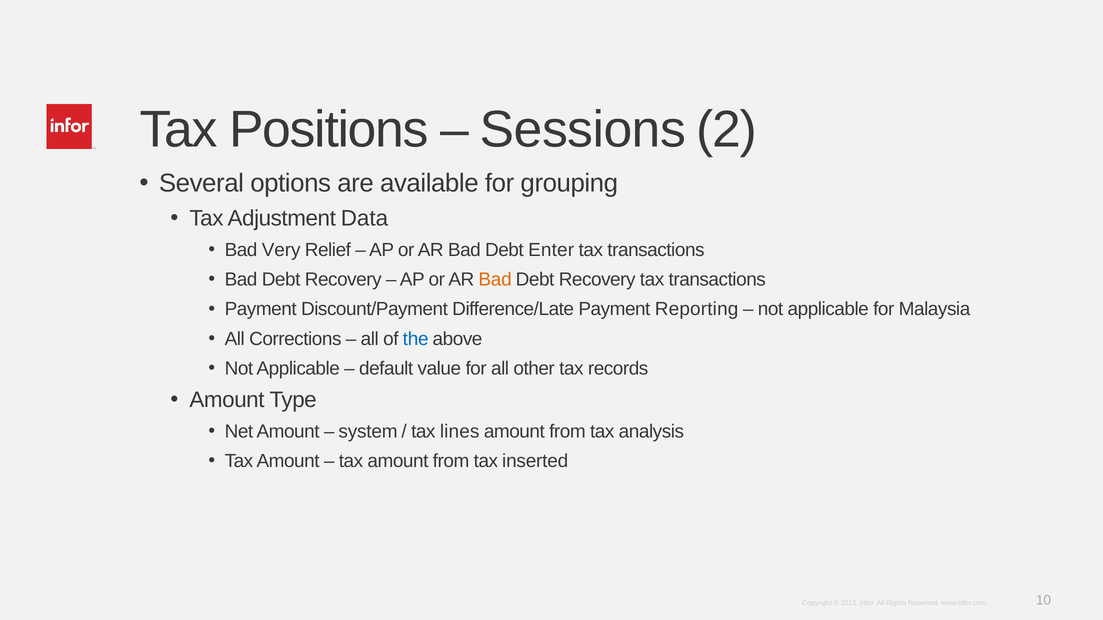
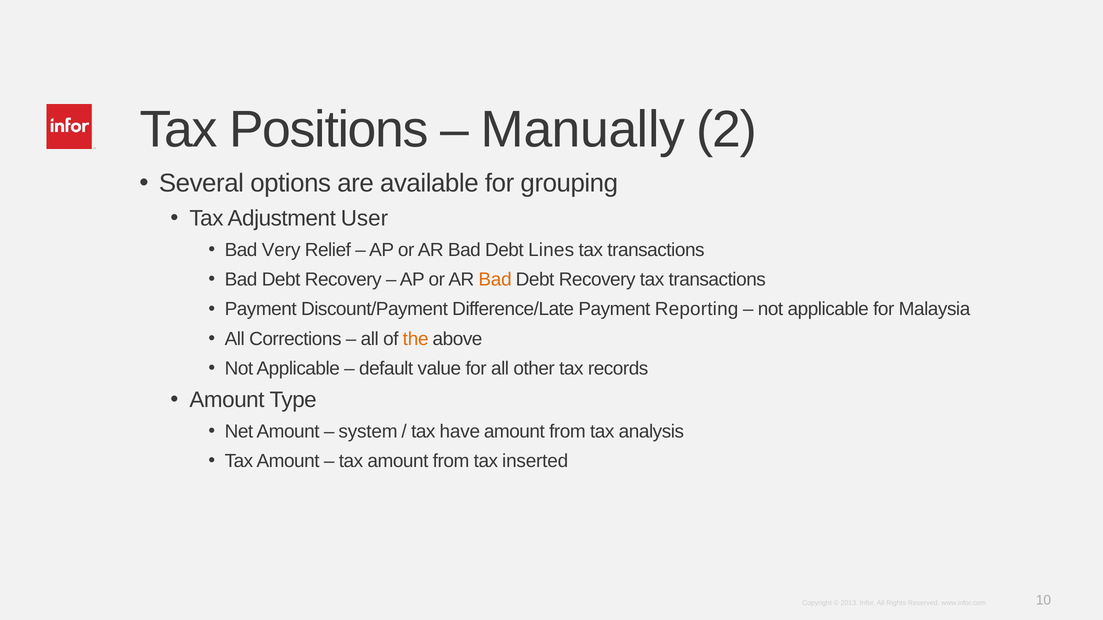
Sessions: Sessions -> Manually (583, 130)
Data: Data -> User (364, 219)
Enter: Enter -> Lines (551, 250)
the colour: blue -> orange (416, 339)
lines: lines -> have (460, 432)
